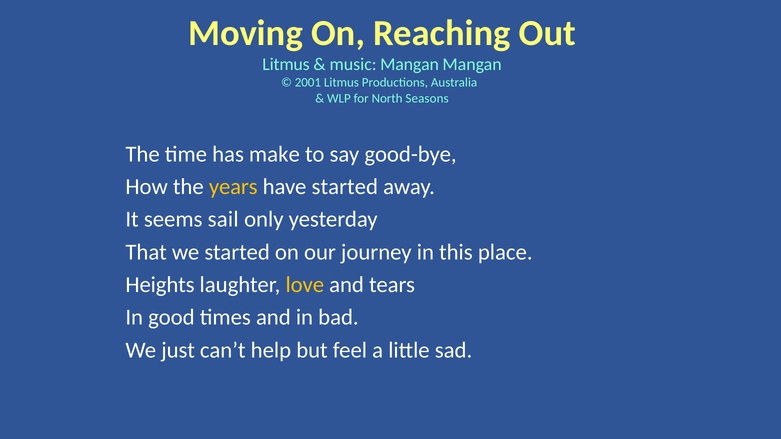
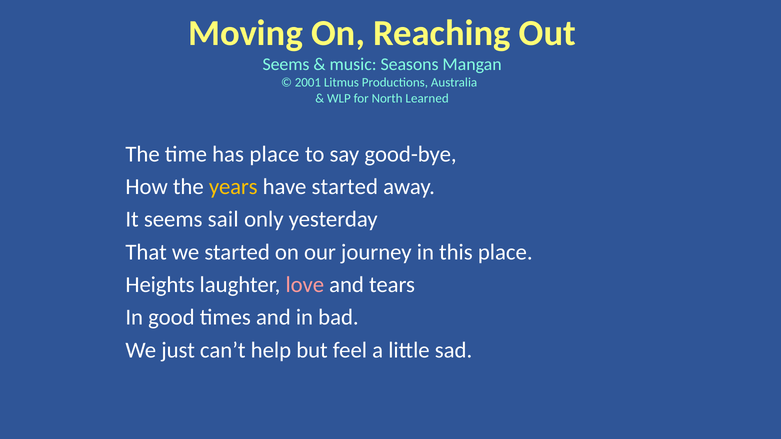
Litmus: Litmus -> Seems (286, 65)
music Mangan: Mangan -> Seasons (410, 65)
Seasons: Seasons -> Learned (427, 98)
has make: make -> place (274, 154)
love colour: yellow -> pink (305, 285)
